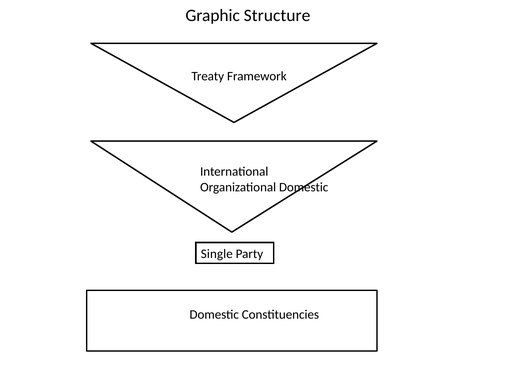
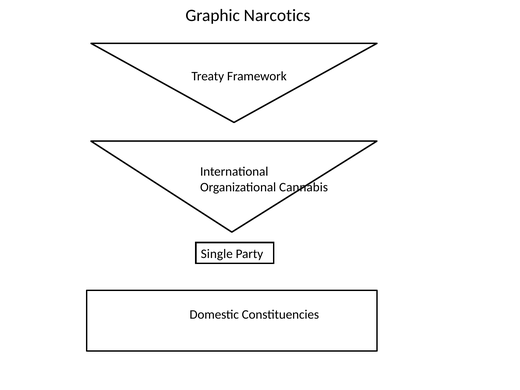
Structure: Structure -> Narcotics (277, 15)
Organizational Domestic: Domestic -> Cannabis (304, 187)
